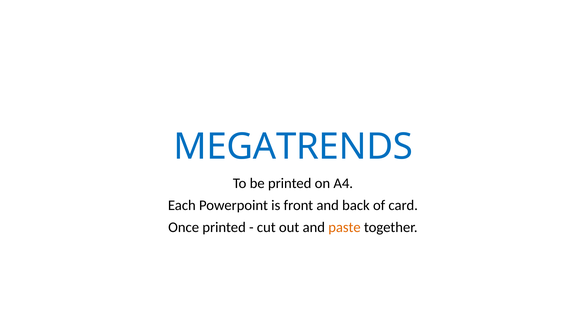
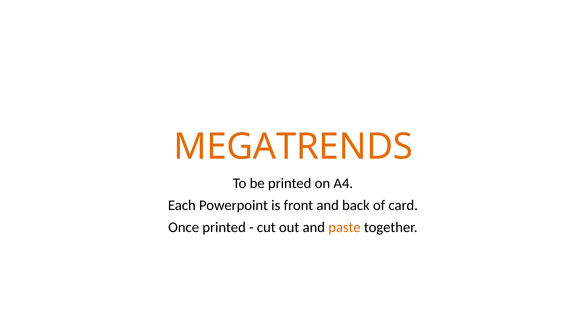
MEGATRENDS colour: blue -> orange (293, 146)
